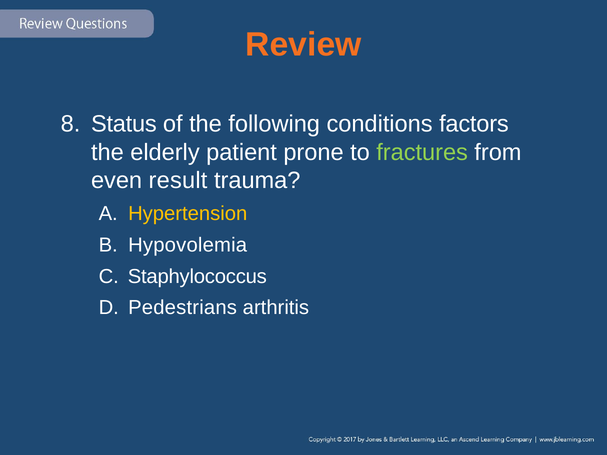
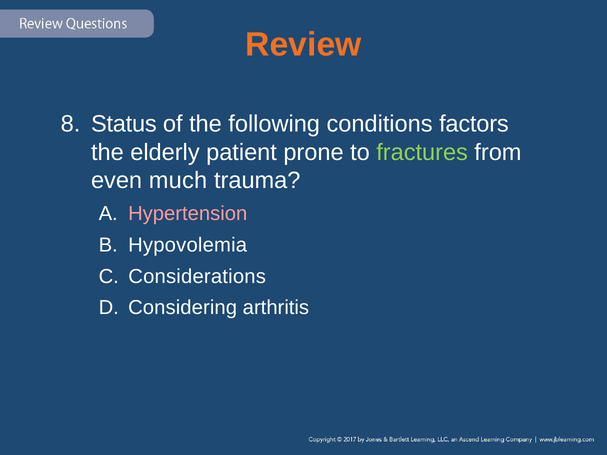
result: result -> much (178, 181)
Hypertension colour: yellow -> pink (188, 214)
Staphylococcus: Staphylococcus -> Considerations (197, 277)
Pedestrians: Pedestrians -> Considering (183, 308)
